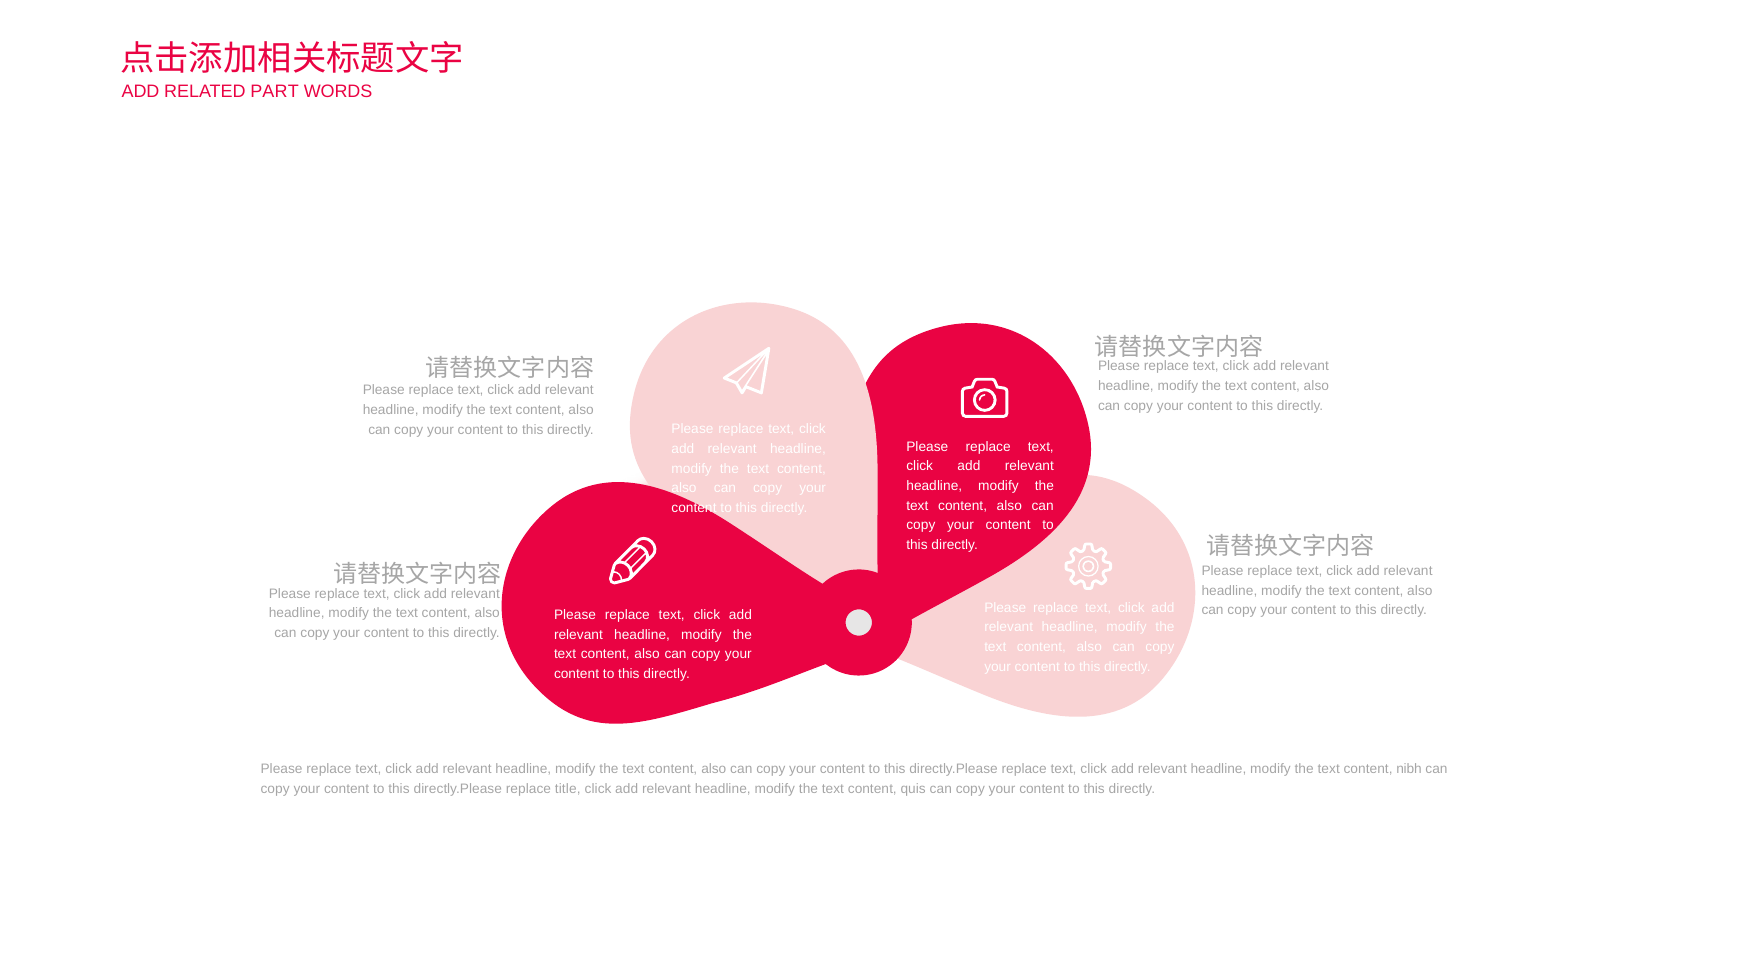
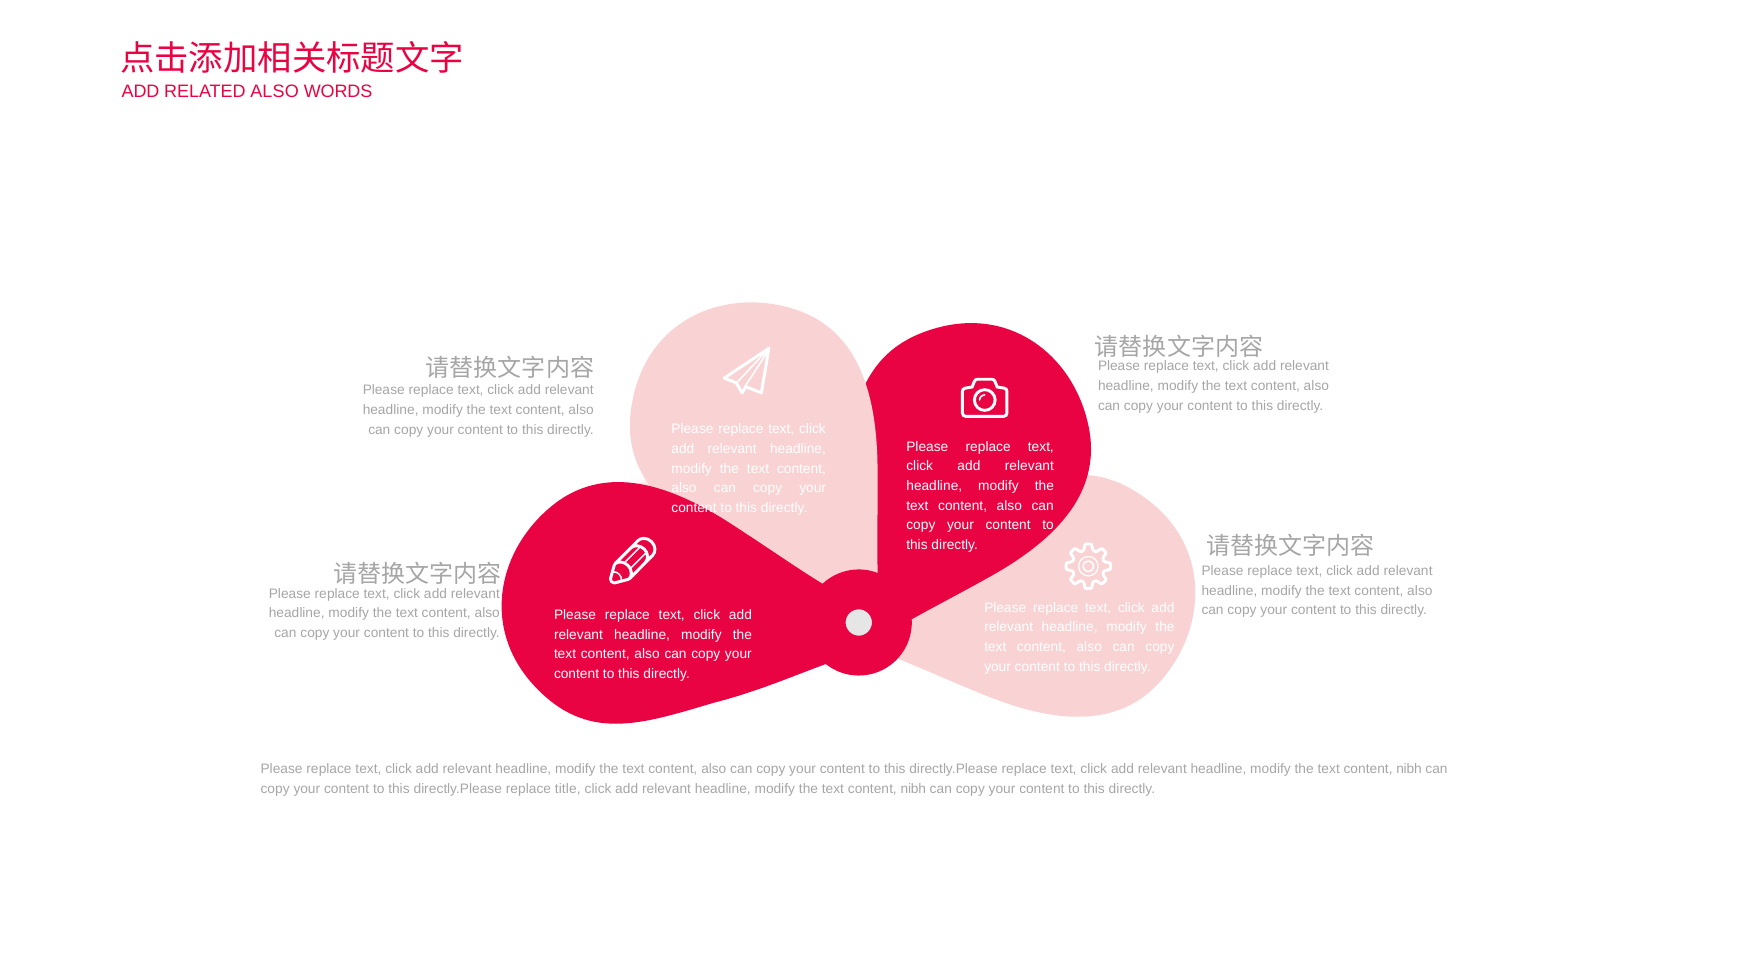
RELATED PART: PART -> ALSO (275, 91)
quis: quis -> nibh (913, 789)
